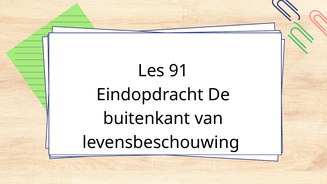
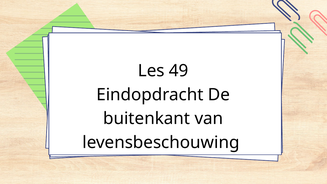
91: 91 -> 49 (179, 71)
